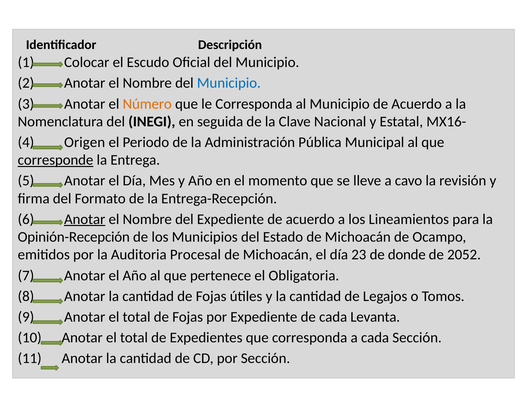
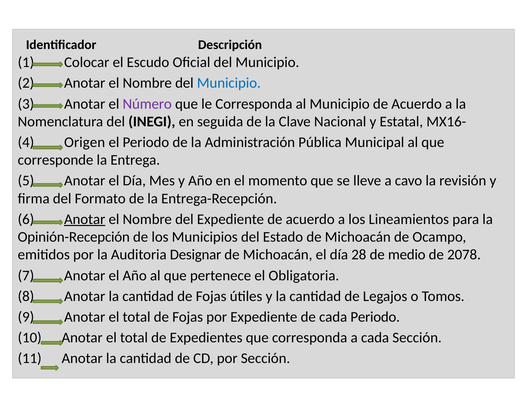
Número colour: orange -> purple (147, 104)
corresponde underline: present -> none (56, 160)
Procesal: Procesal -> Designar (196, 254)
23: 23 -> 28 (359, 254)
donde: donde -> medio (407, 254)
2052: 2052 -> 2078 (464, 254)
cada Levanta: Levanta -> Periodo (375, 316)
